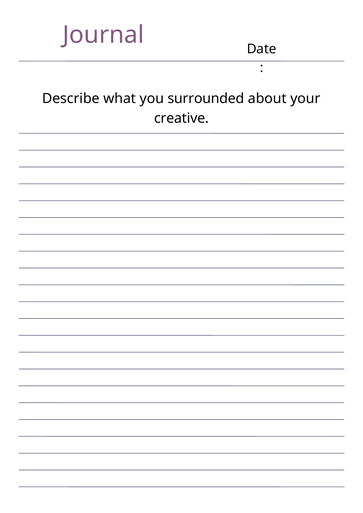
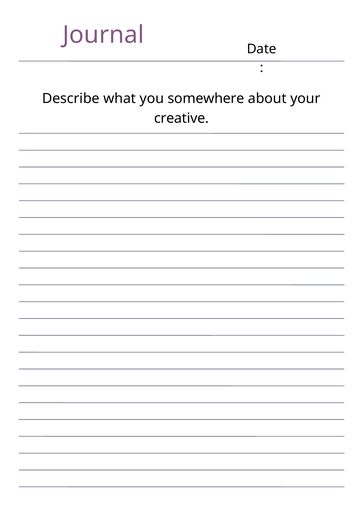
surrounded: surrounded -> somewhere (206, 99)
